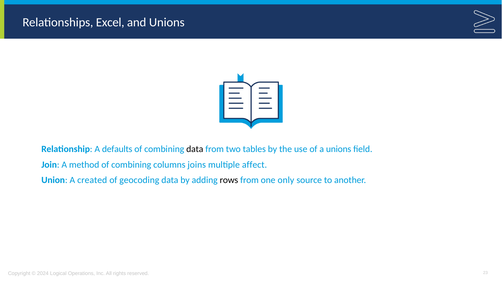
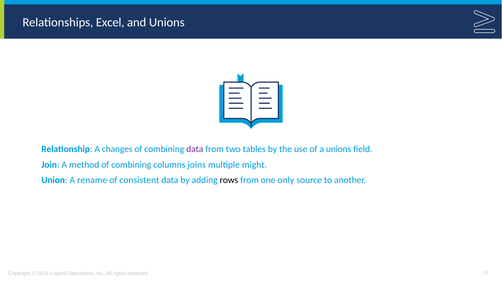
defaults: defaults -> changes (117, 149)
data colour: black -> purple (195, 149)
affect: affect -> might (255, 165)
created: created -> rename (92, 180)
geocoding: geocoding -> consistent (139, 180)
